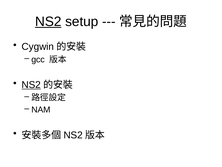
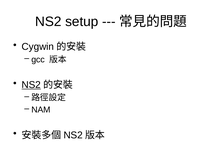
NS2 underline: present -> none (48, 21)
